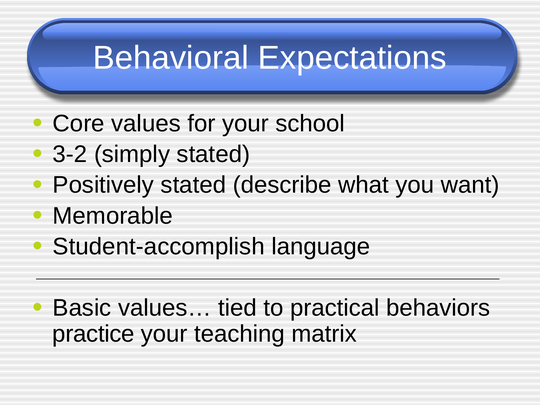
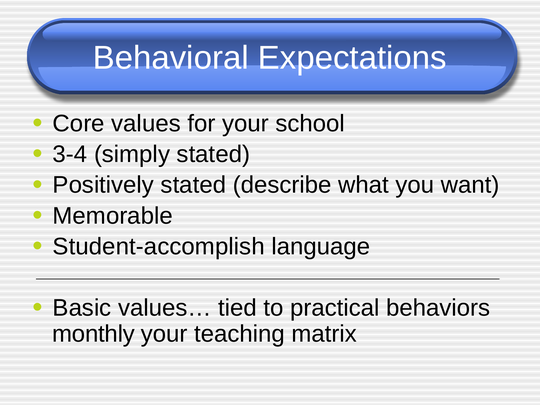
3-2: 3-2 -> 3-4 (70, 154)
practice: practice -> monthly (93, 334)
